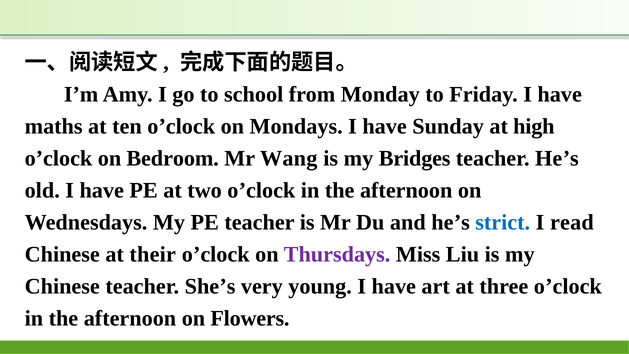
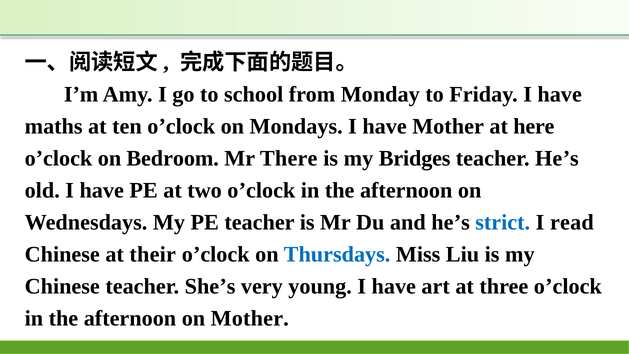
have Sunday: Sunday -> Mother (448, 126)
high: high -> here (534, 126)
Wang: Wang -> There (289, 158)
Thursdays colour: purple -> blue (337, 254)
on Flowers: Flowers -> Mother (250, 318)
